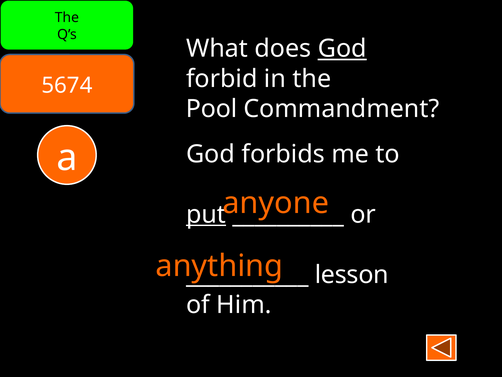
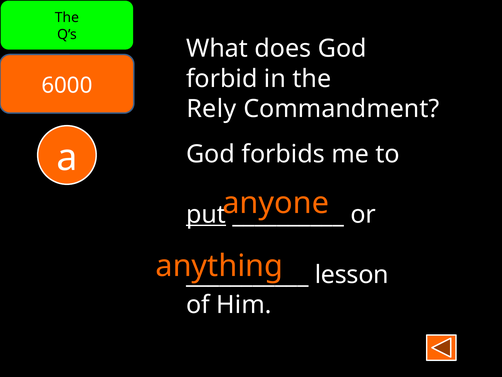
God underline: present -> none (342, 49)
5674: 5674 -> 6000 (67, 85)
Pool: Pool -> Rely (211, 109)
